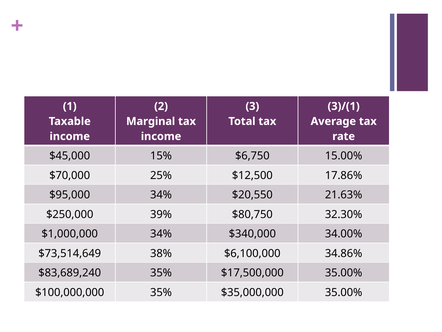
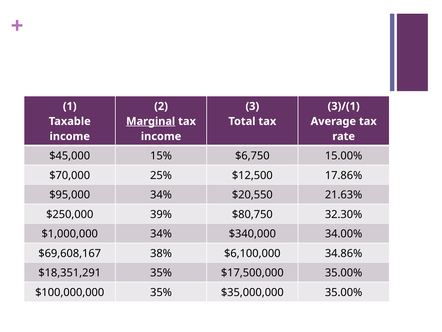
Marginal underline: none -> present (151, 121)
$73,514,649: $73,514,649 -> $69,608,167 (70, 253)
$83,689,240: $83,689,240 -> $18,351,291 (70, 272)
